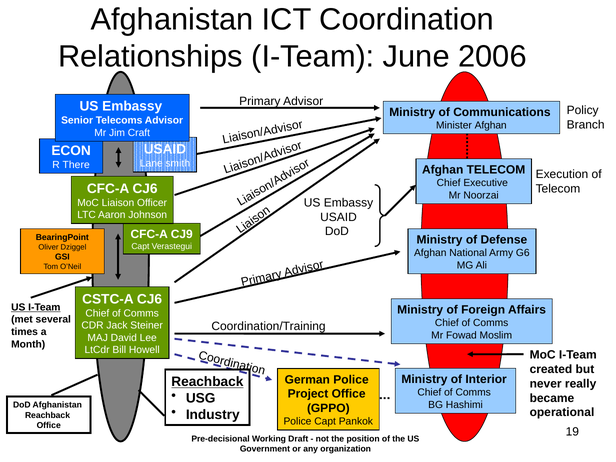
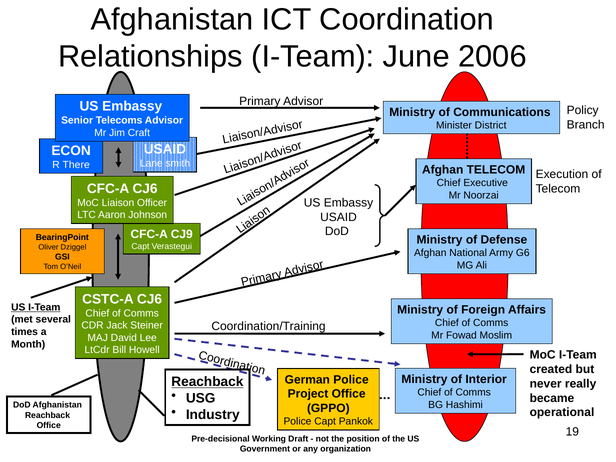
Minister Afghan: Afghan -> District (491, 125)
